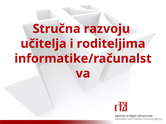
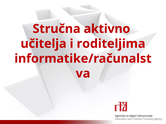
razvoju: razvoju -> aktivno (107, 29)
